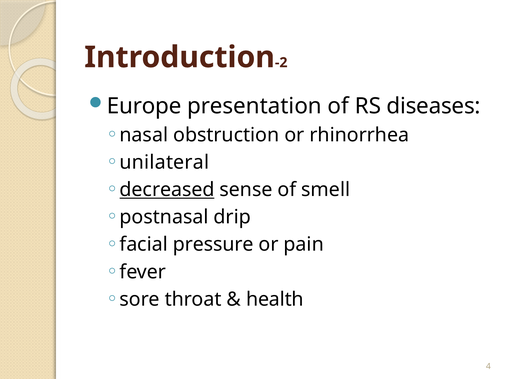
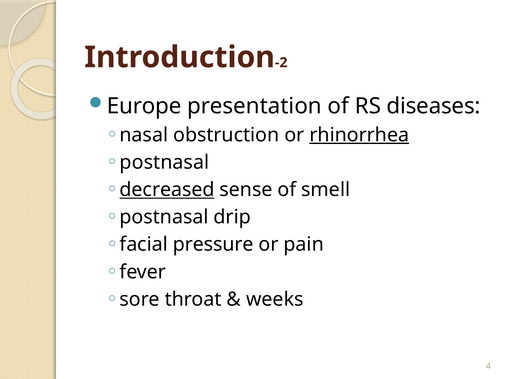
rhinorrhea underline: none -> present (359, 135)
unilateral: unilateral -> postnasal (164, 162)
health: health -> weeks (275, 299)
